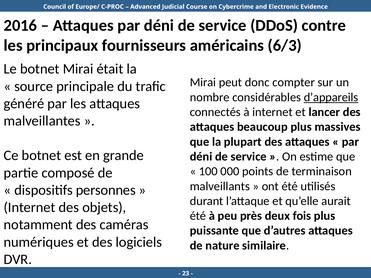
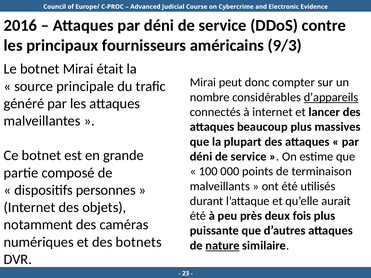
6/3: 6/3 -> 9/3 (285, 45)
logiciels: logiciels -> botnets (139, 242)
nature underline: none -> present (222, 246)
